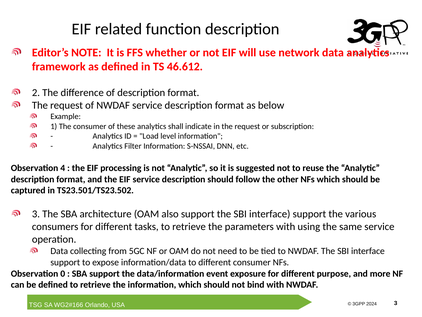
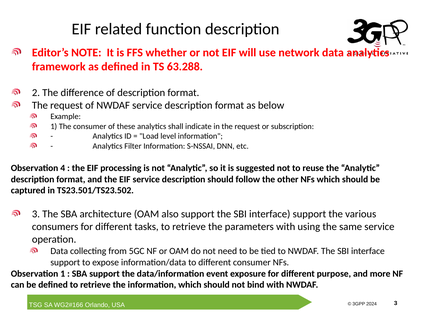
46.612: 46.612 -> 63.288 (185, 67)
Observation 0: 0 -> 1 (63, 273)
